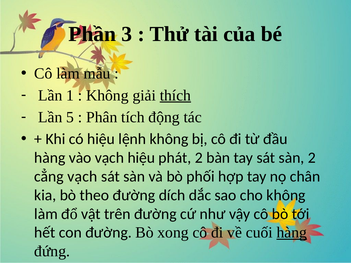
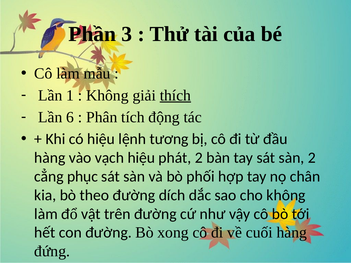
5: 5 -> 6 (70, 117)
lệnh không: không -> tương (169, 139)
cẳng vạch: vạch -> phục (83, 177)
hàng underline: present -> none (292, 233)
